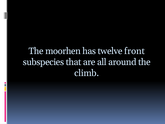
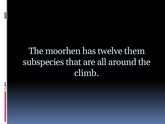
front: front -> them (135, 51)
